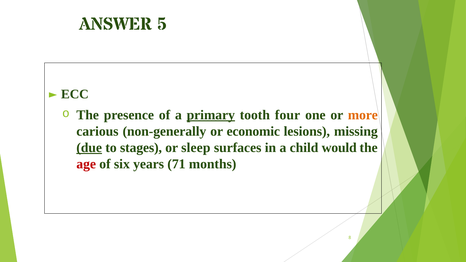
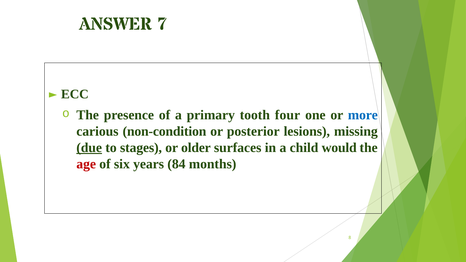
5: 5 -> 7 (162, 24)
primary underline: present -> none (211, 115)
more colour: orange -> blue (363, 115)
non-generally: non-generally -> non-condition (164, 131)
economic: economic -> posterior (253, 131)
sleep: sleep -> older (196, 148)
71: 71 -> 84 (176, 164)
